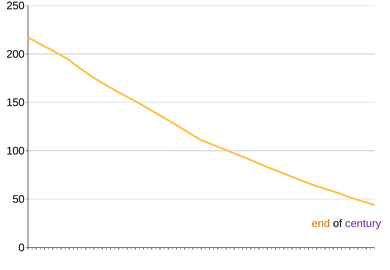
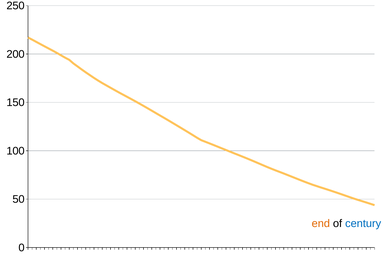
century colour: purple -> blue (363, 223)
